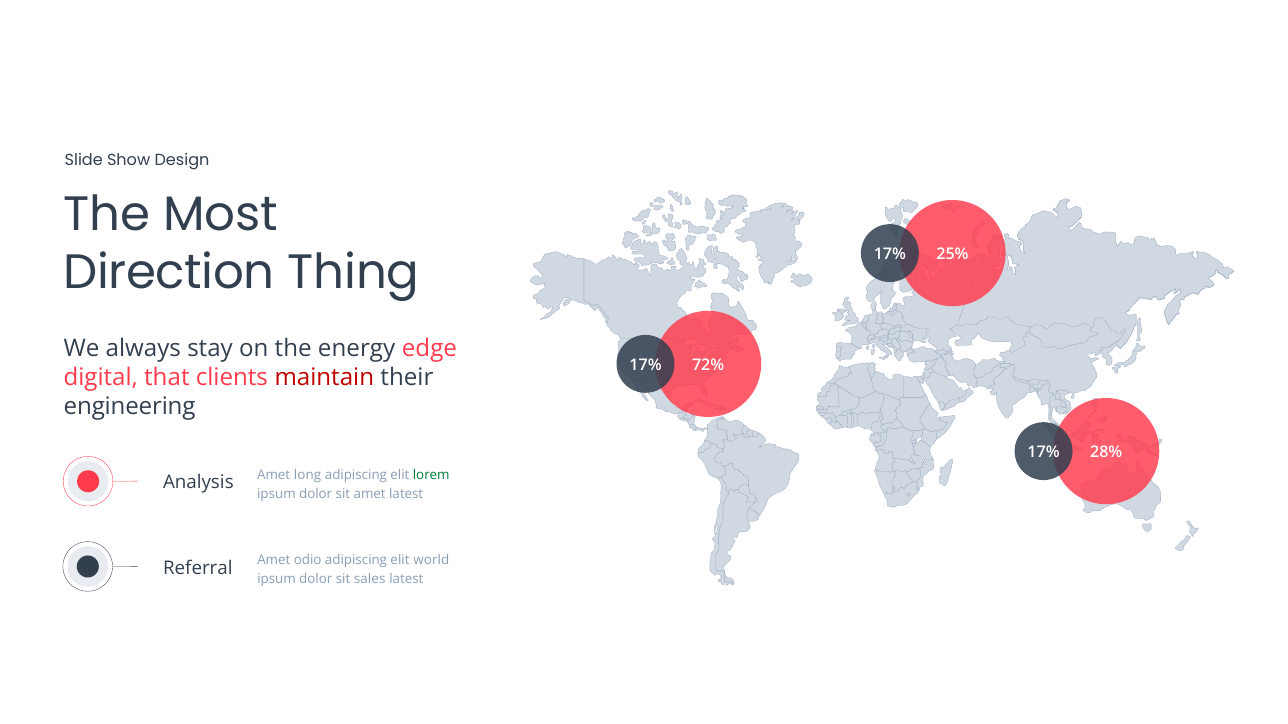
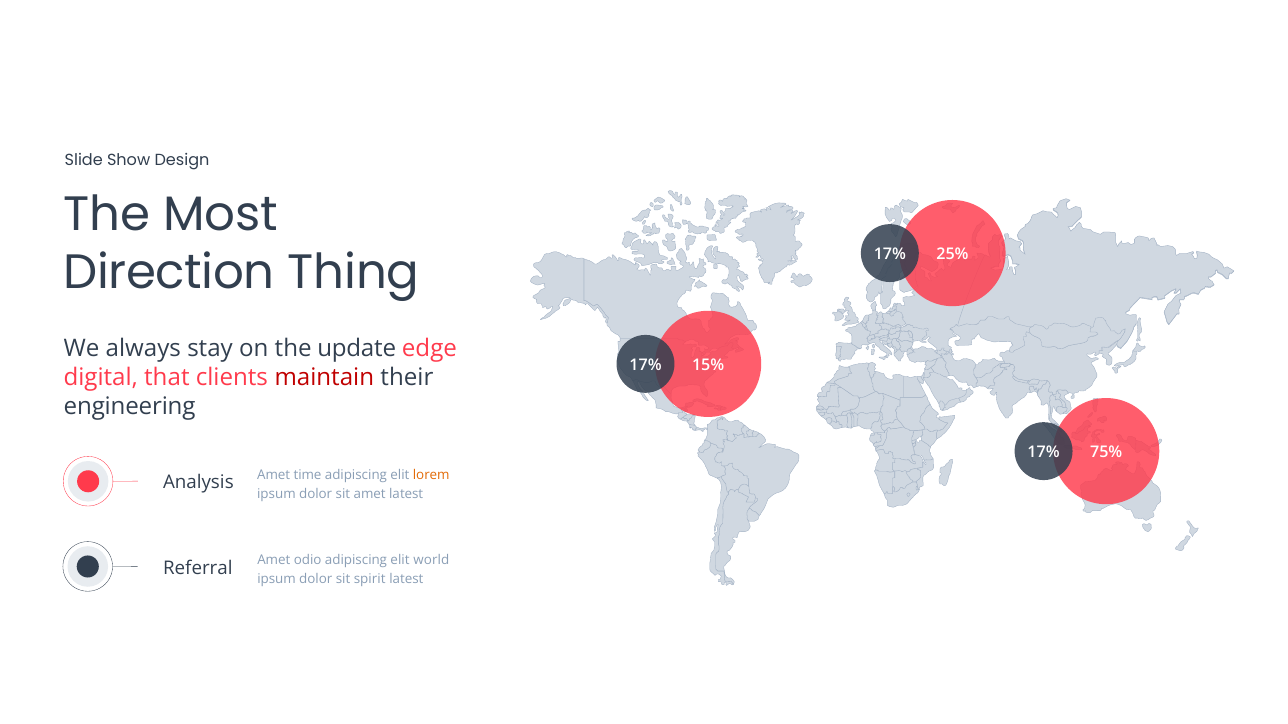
energy: energy -> update (357, 349)
72%: 72% -> 15% (708, 365)
28%: 28% -> 75% (1106, 452)
long: long -> time (308, 475)
lorem colour: green -> orange (431, 475)
sales: sales -> spirit (370, 580)
